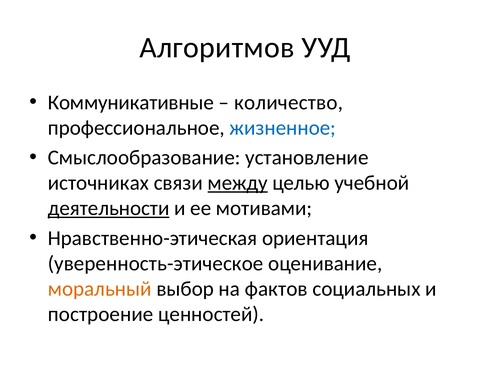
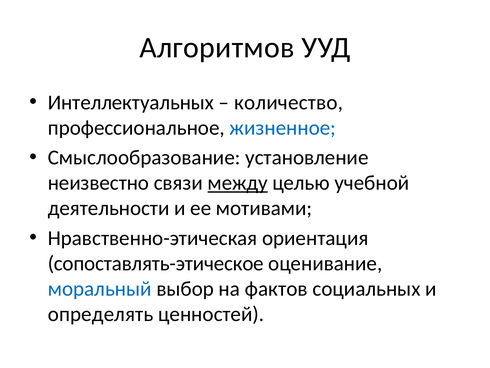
Коммуникативные: Коммуникативные -> Интеллектуальных (131, 102)
источниках: источниках -> неизвестно (98, 183)
деятельности underline: present -> none (109, 208)
уверенность-этическое: уверенность-этическое -> сопоставлять-этическое (156, 263)
моральный colour: orange -> blue (100, 288)
построение: построение -> определять (101, 314)
